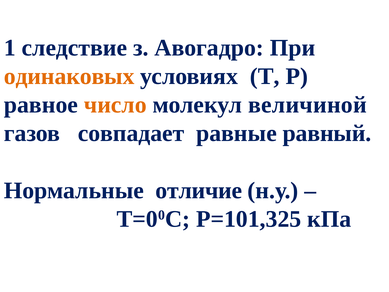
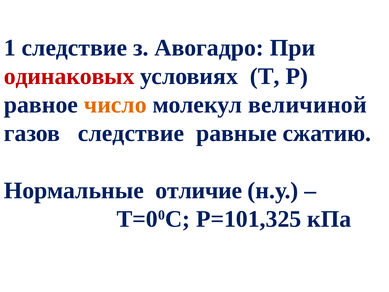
одинаковых colour: orange -> red (69, 76)
газов совпадает: совпадает -> следствие (131, 133)
равный: равный -> сжатию (327, 133)
